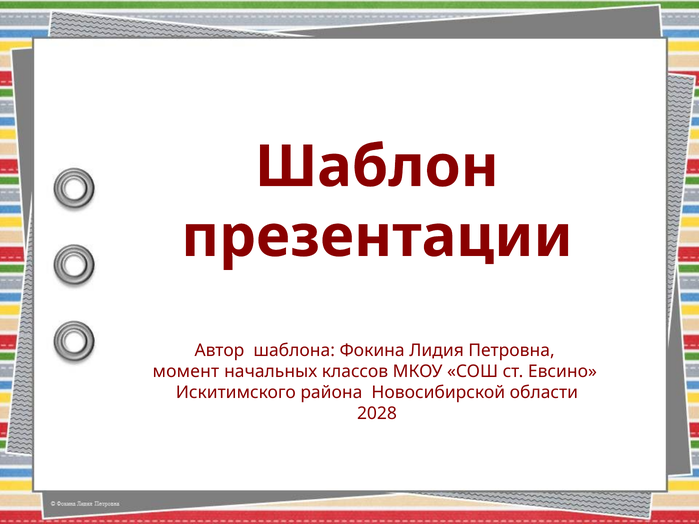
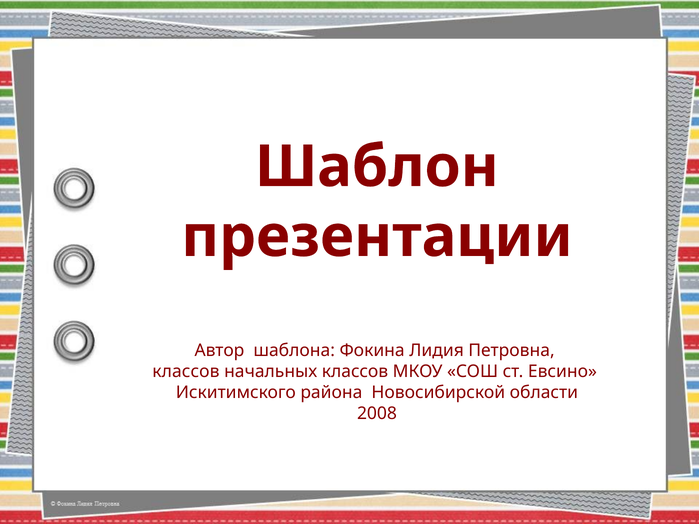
момент: момент -> классов (186, 372)
2028: 2028 -> 2008 (377, 414)
